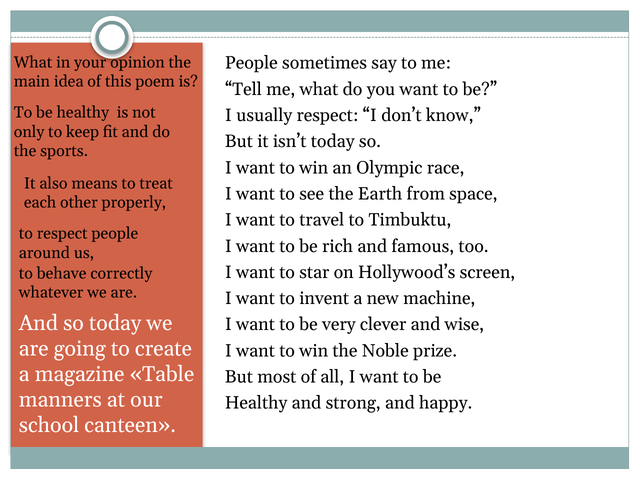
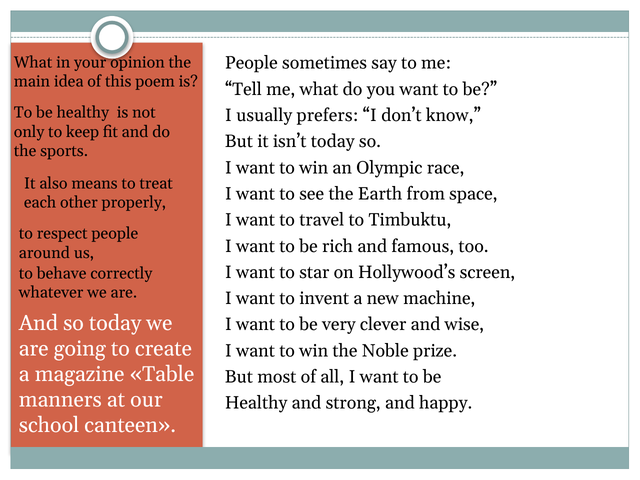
usually respect: respect -> prefers (327, 115)
